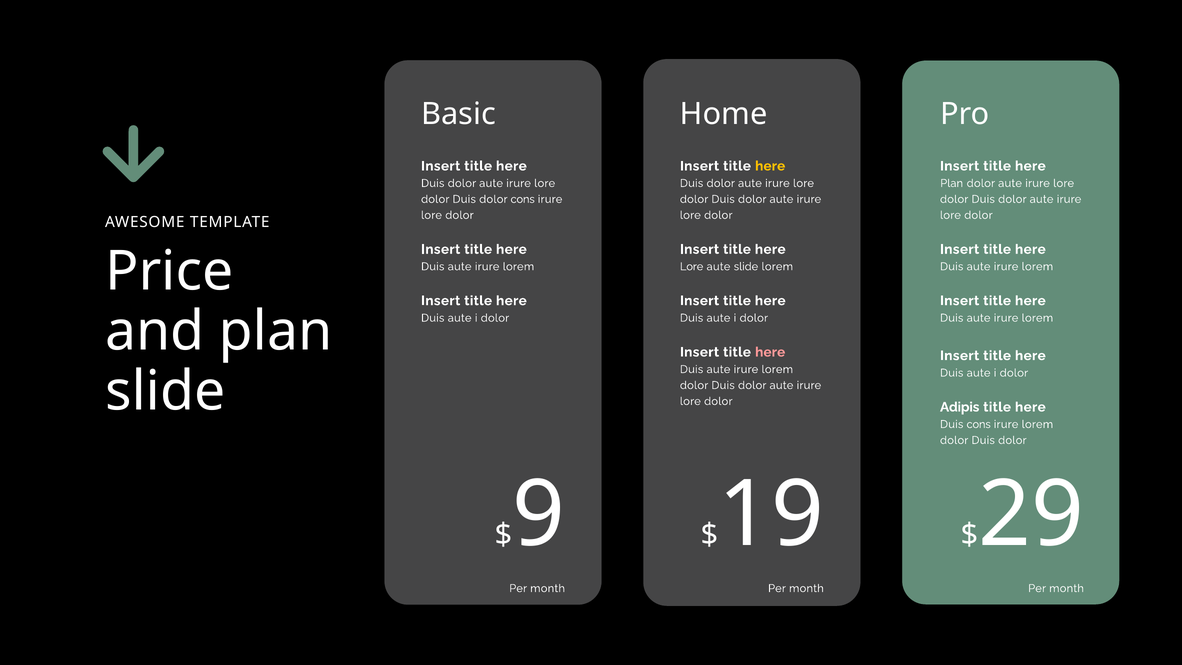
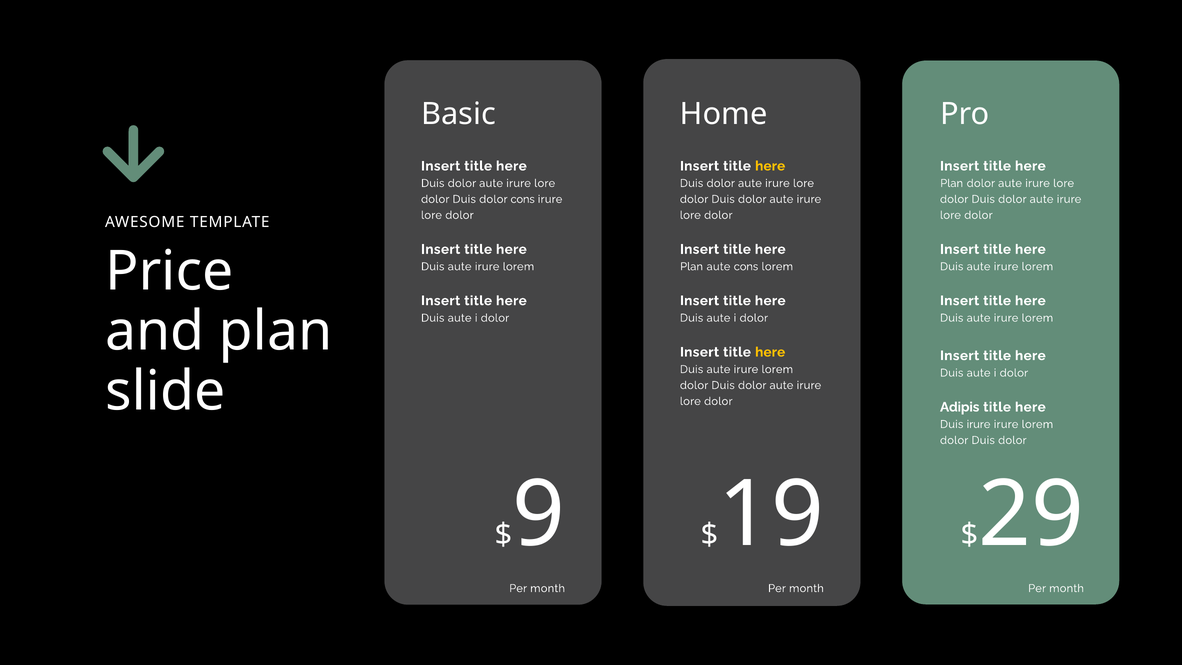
Lore: Lore -> Plan (692, 266)
aute slide: slide -> cons (746, 266)
here colour: pink -> yellow (770, 352)
Duis cons: cons -> irure (979, 424)
